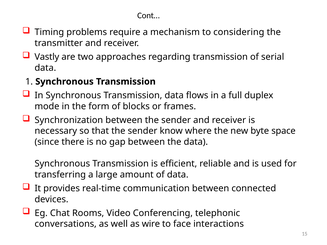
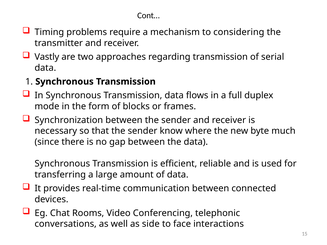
space: space -> much (283, 131)
wire: wire -> side (151, 224)
